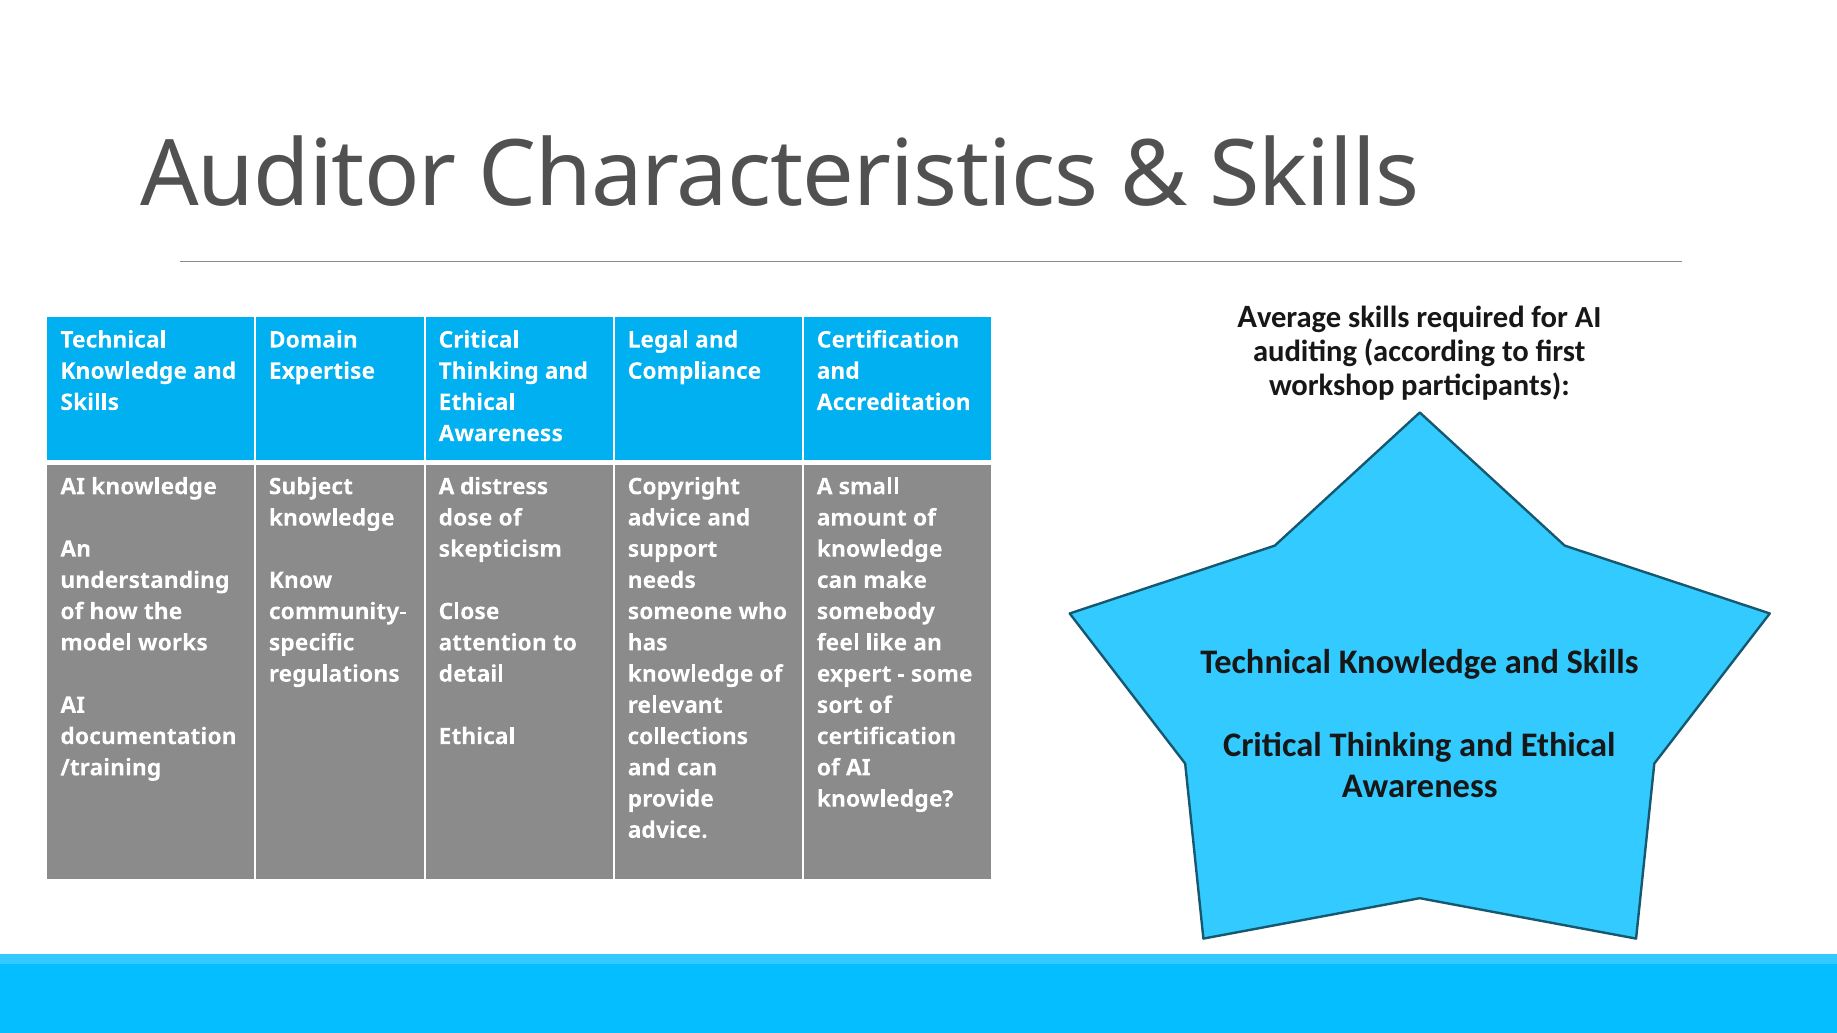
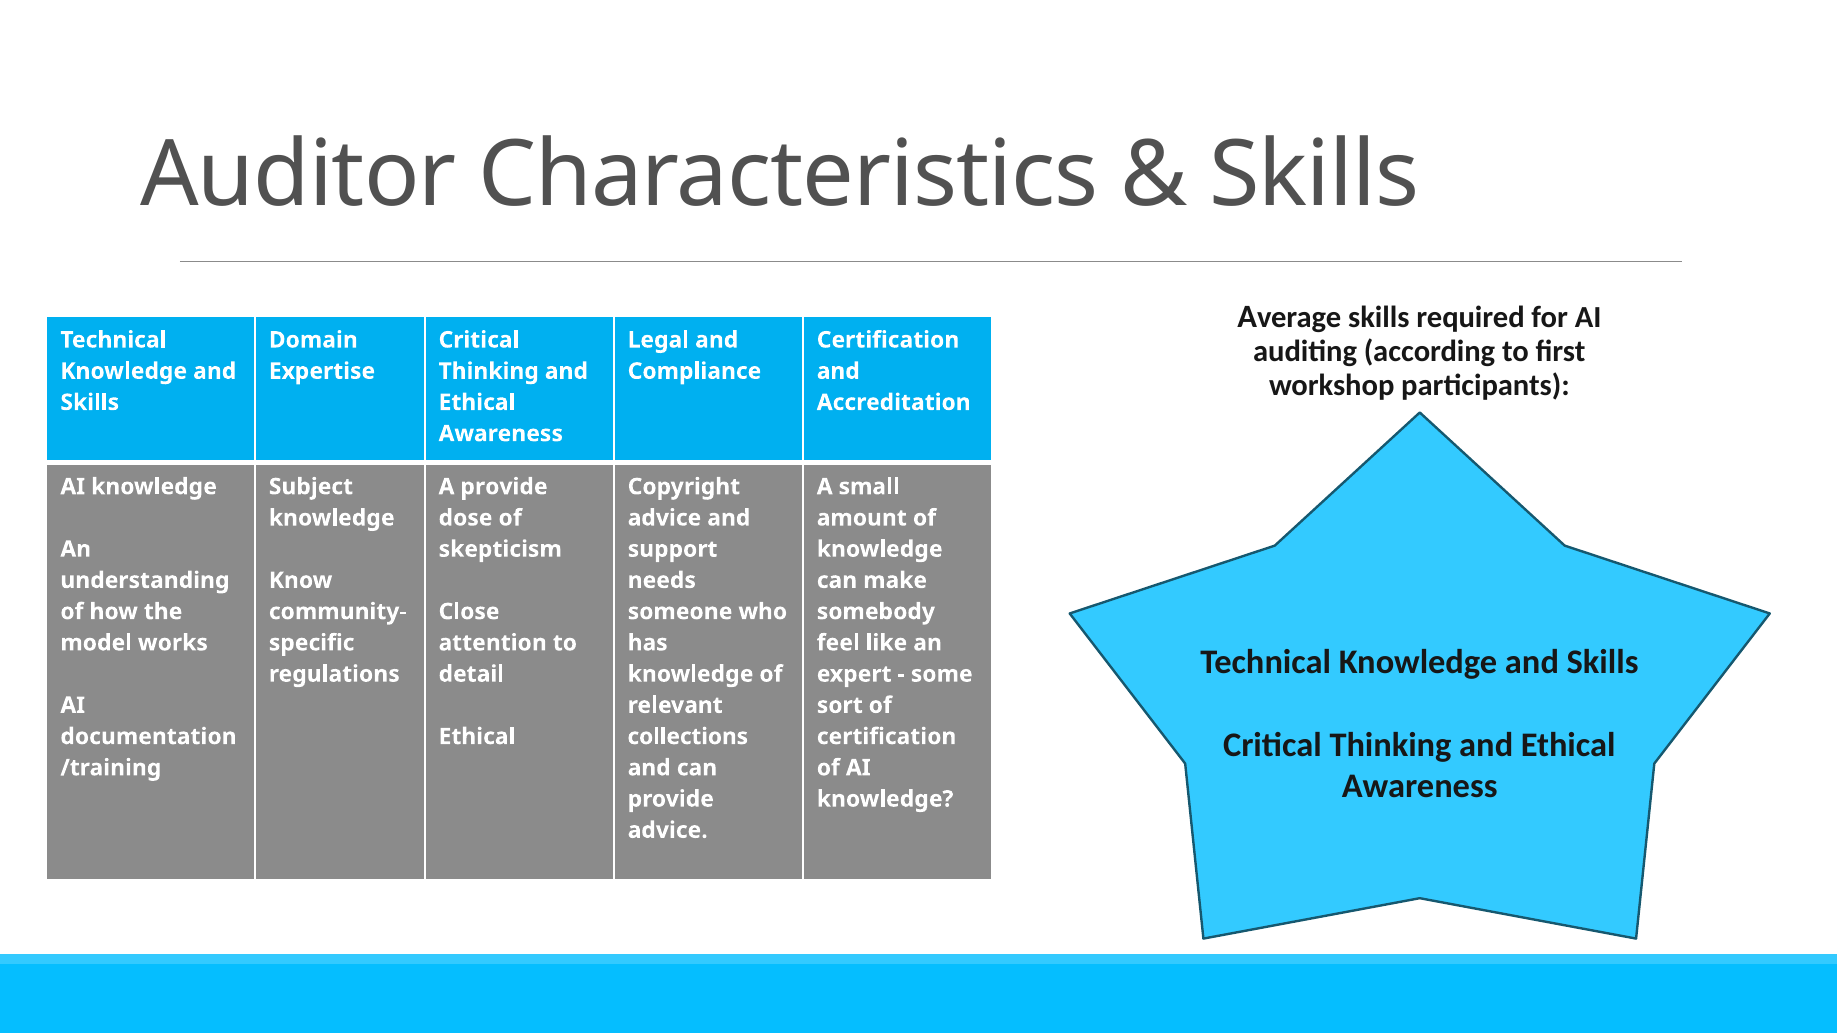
A distress: distress -> provide (504, 487)
